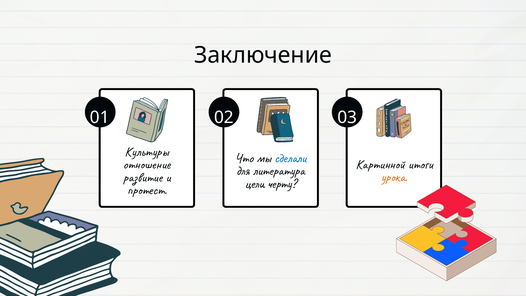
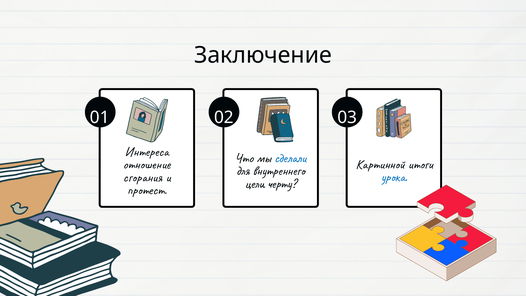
Культуры: Культуры -> Интереса (147, 152)
литература: литература -> внутреннего (279, 171)
урока colour: orange -> blue (394, 177)
развитие: развитие -> сгорания (143, 177)
